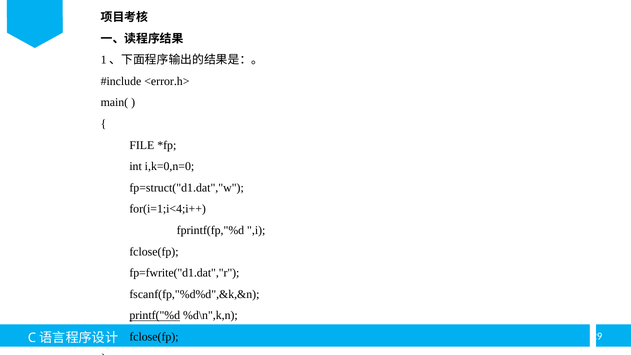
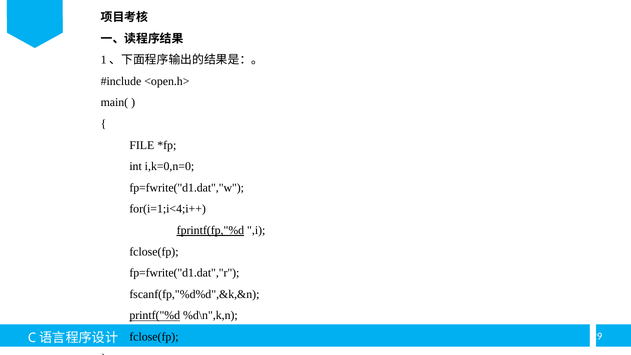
<error.h>: <error.h> -> <open.h> (167, 81)
fp=struct("d1.dat","w: fp=struct("d1.dat","w -> fp=fwrite("d1.dat","w (187, 188)
fprintf(fp,"%d underline: none -> present (210, 230)
